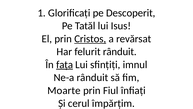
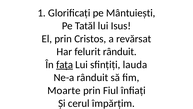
Descoperit: Descoperit -> Mântuiești (131, 13)
Cristos underline: present -> none (90, 39)
imnul: imnul -> lauda (135, 64)
